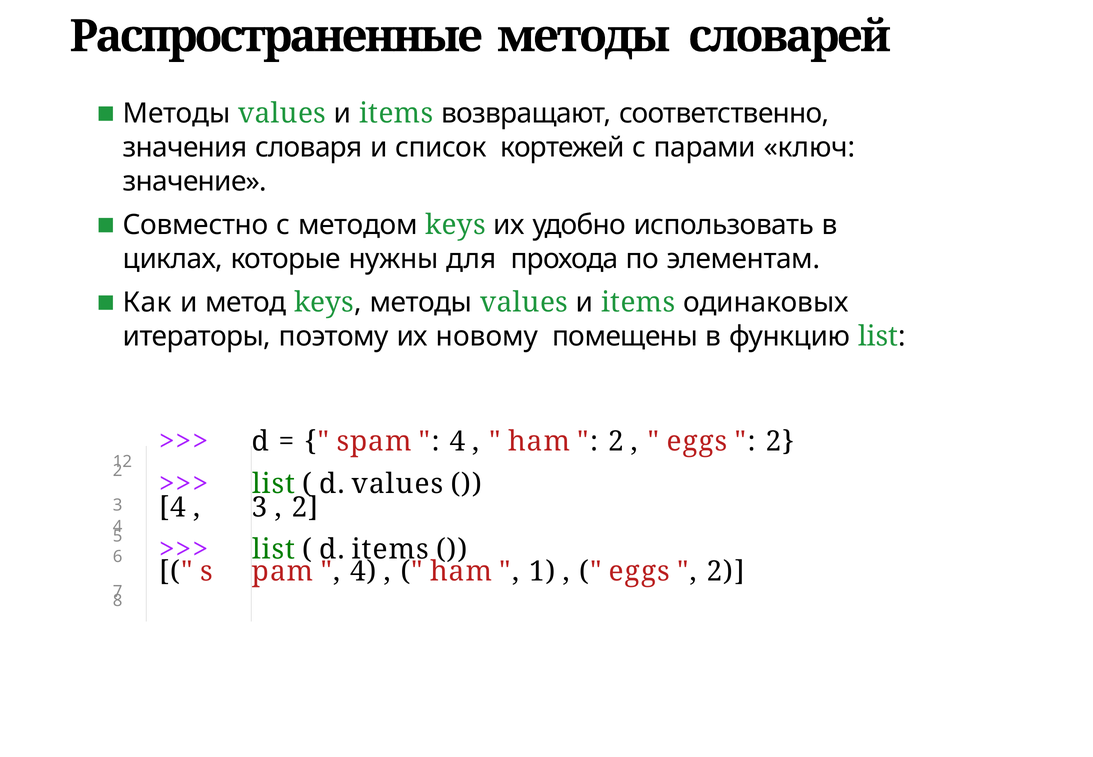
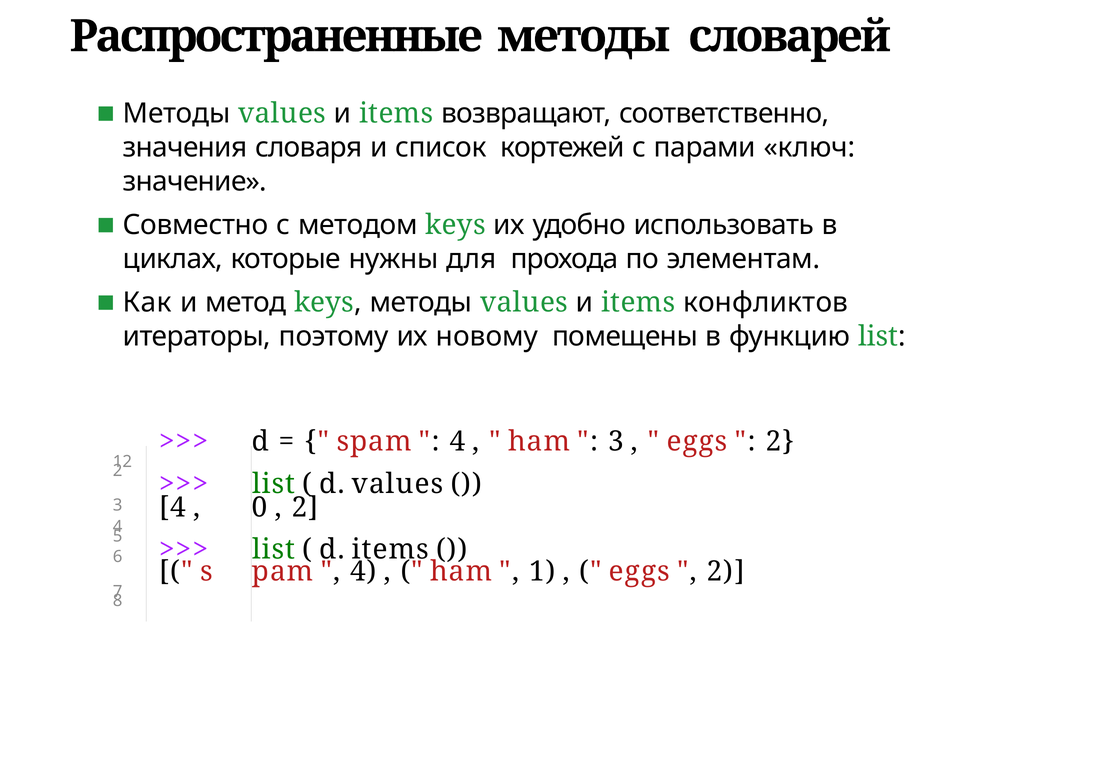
одинаковых: одинаковых -> конфликтов (766, 302)
2: 2 -> 3 (616, 441)
3: 3 -> 0 (260, 507)
